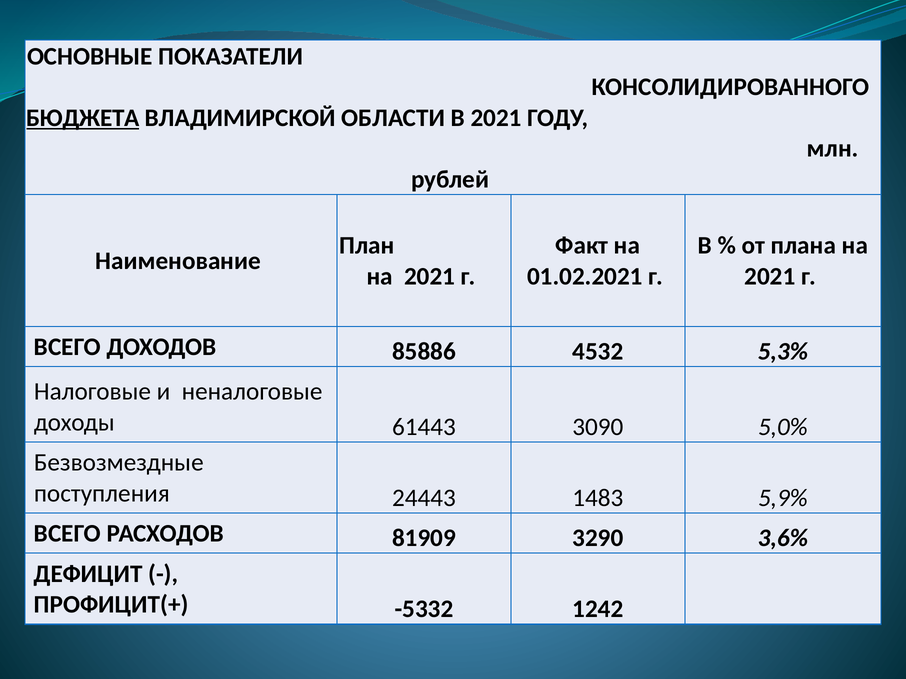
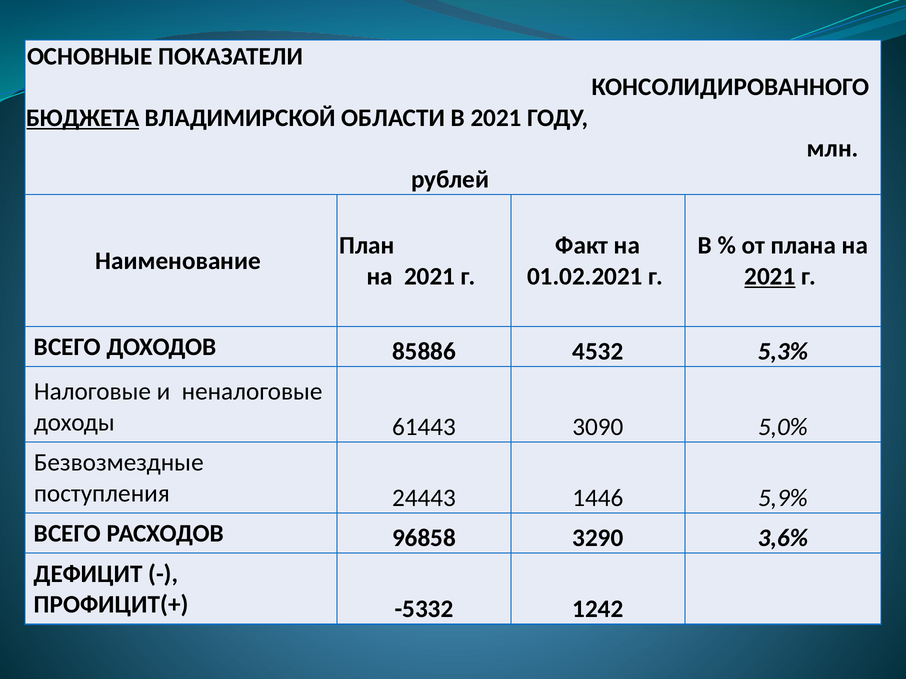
2021 underline: none -> present (770, 277)
1483: 1483 -> 1446 (598, 498)
81909: 81909 -> 96858 (424, 538)
